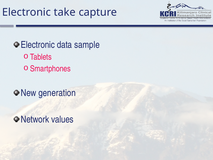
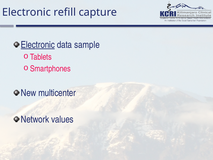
take: take -> refill (65, 12)
Electronic underline: none -> present (38, 45)
generation: generation -> multicenter (57, 93)
